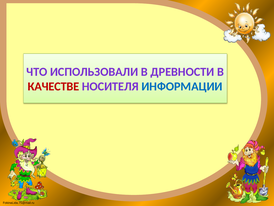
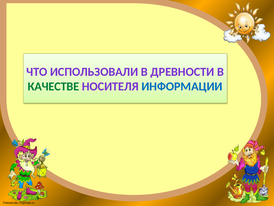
КАЧЕСТВЕ colour: red -> green (53, 86)
